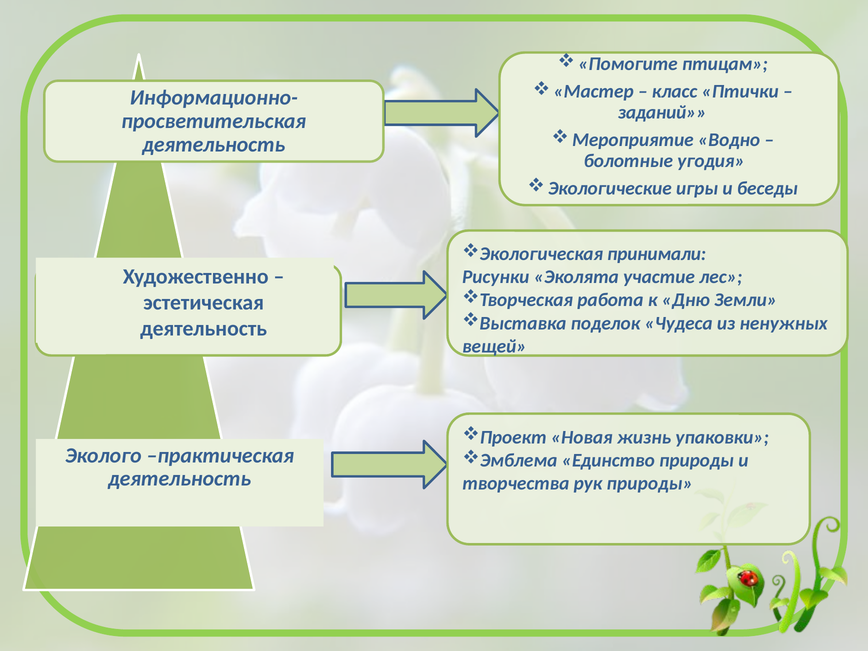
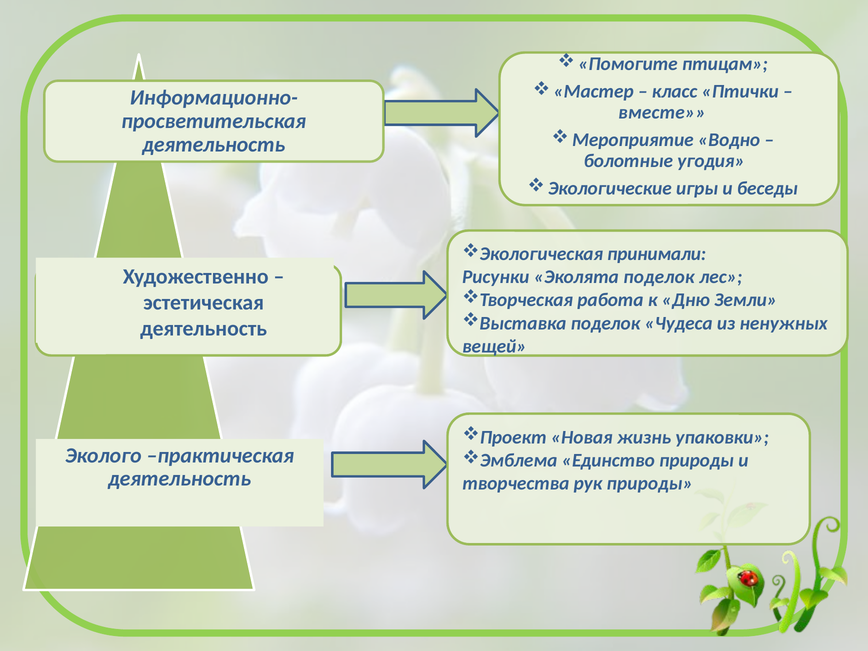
заданий: заданий -> вместе (662, 112)
Эколята участие: участие -> поделок (659, 277)
